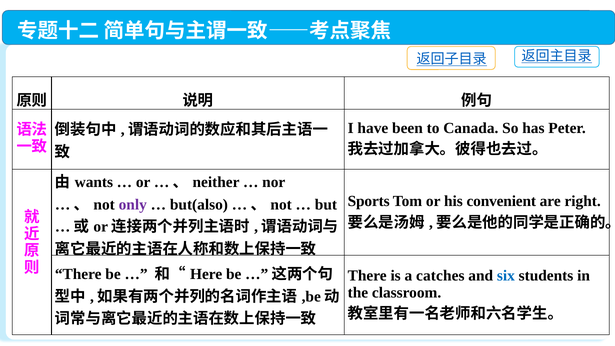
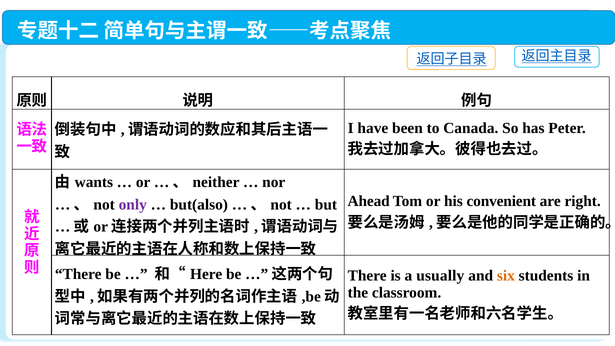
Sports: Sports -> Ahead (369, 201)
catches: catches -> usually (440, 275)
six colour: blue -> orange (506, 275)
